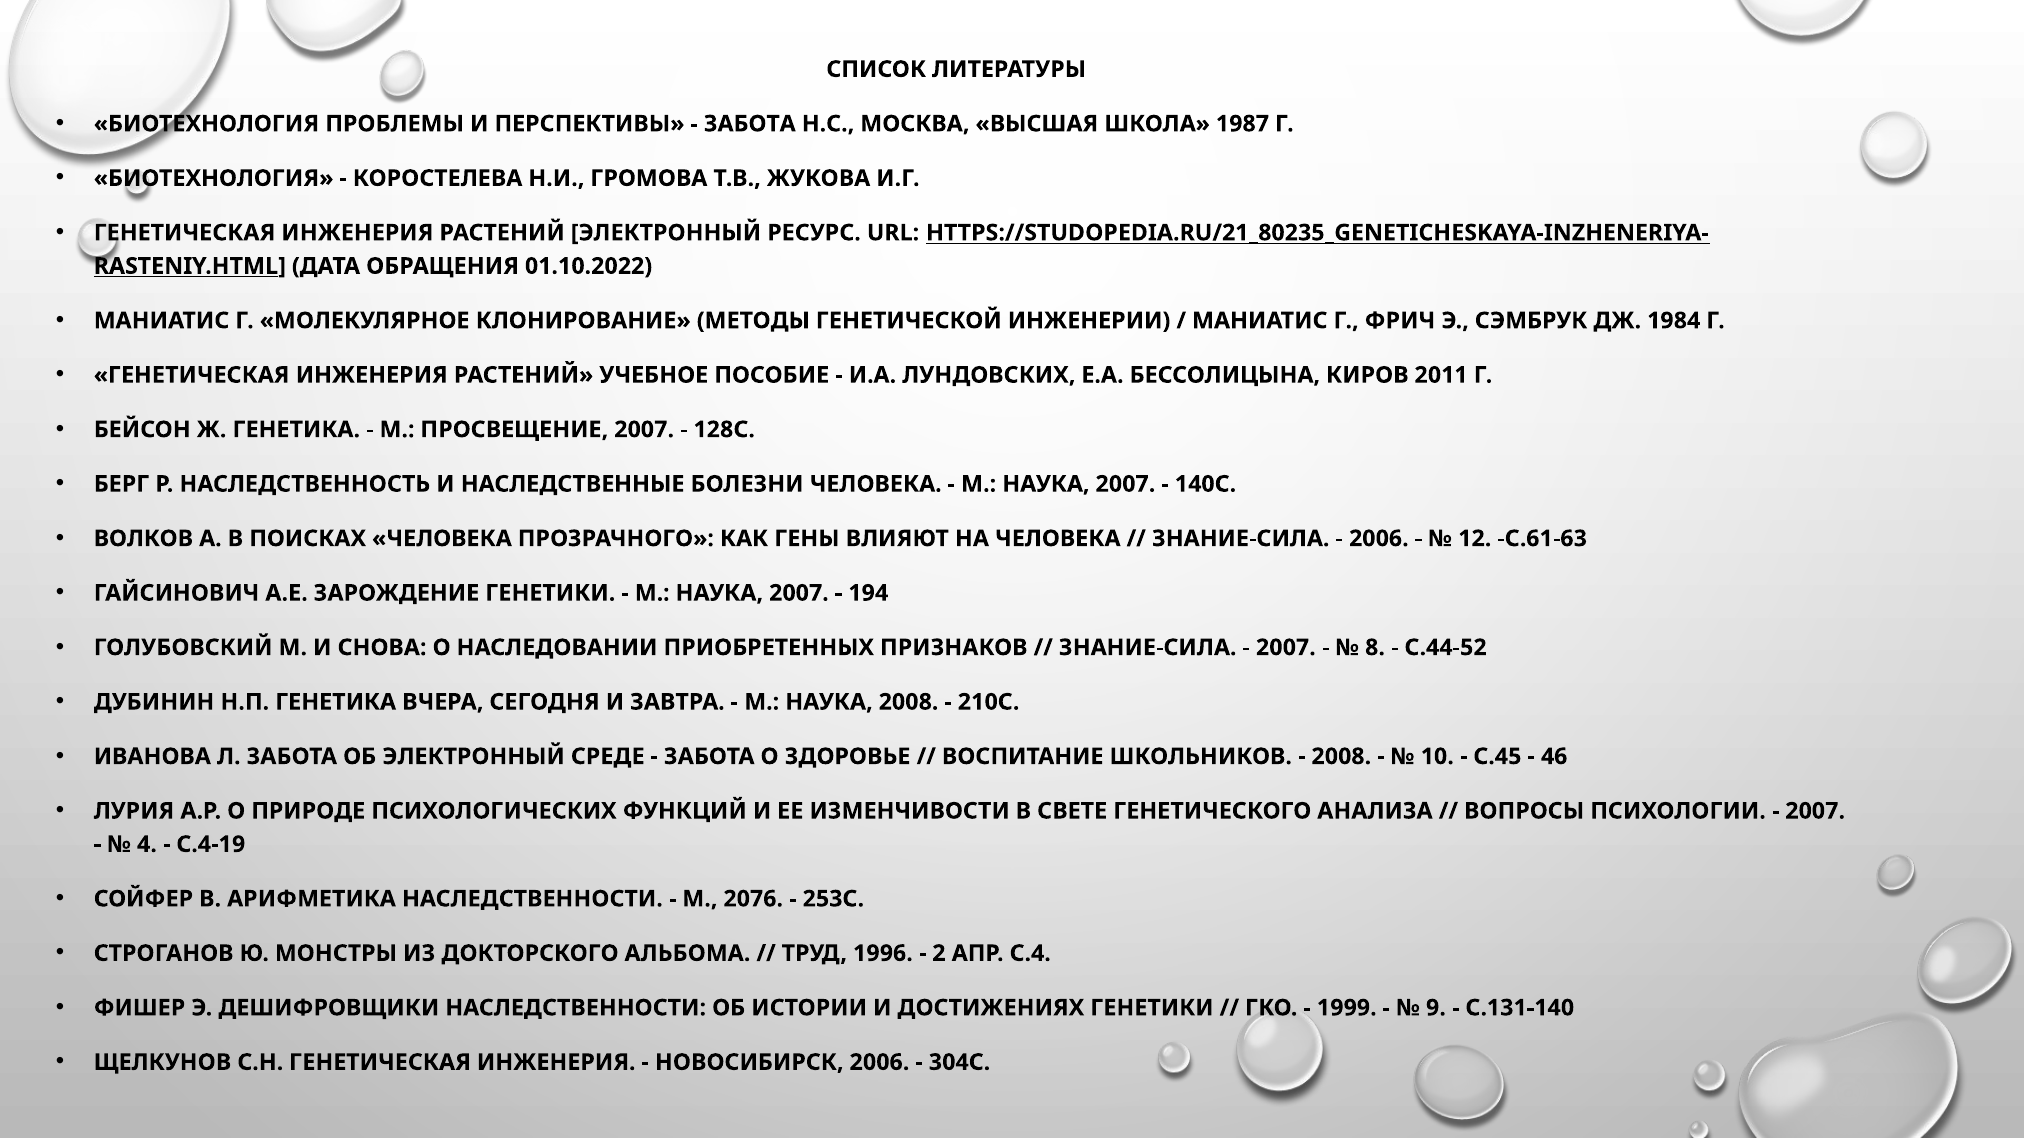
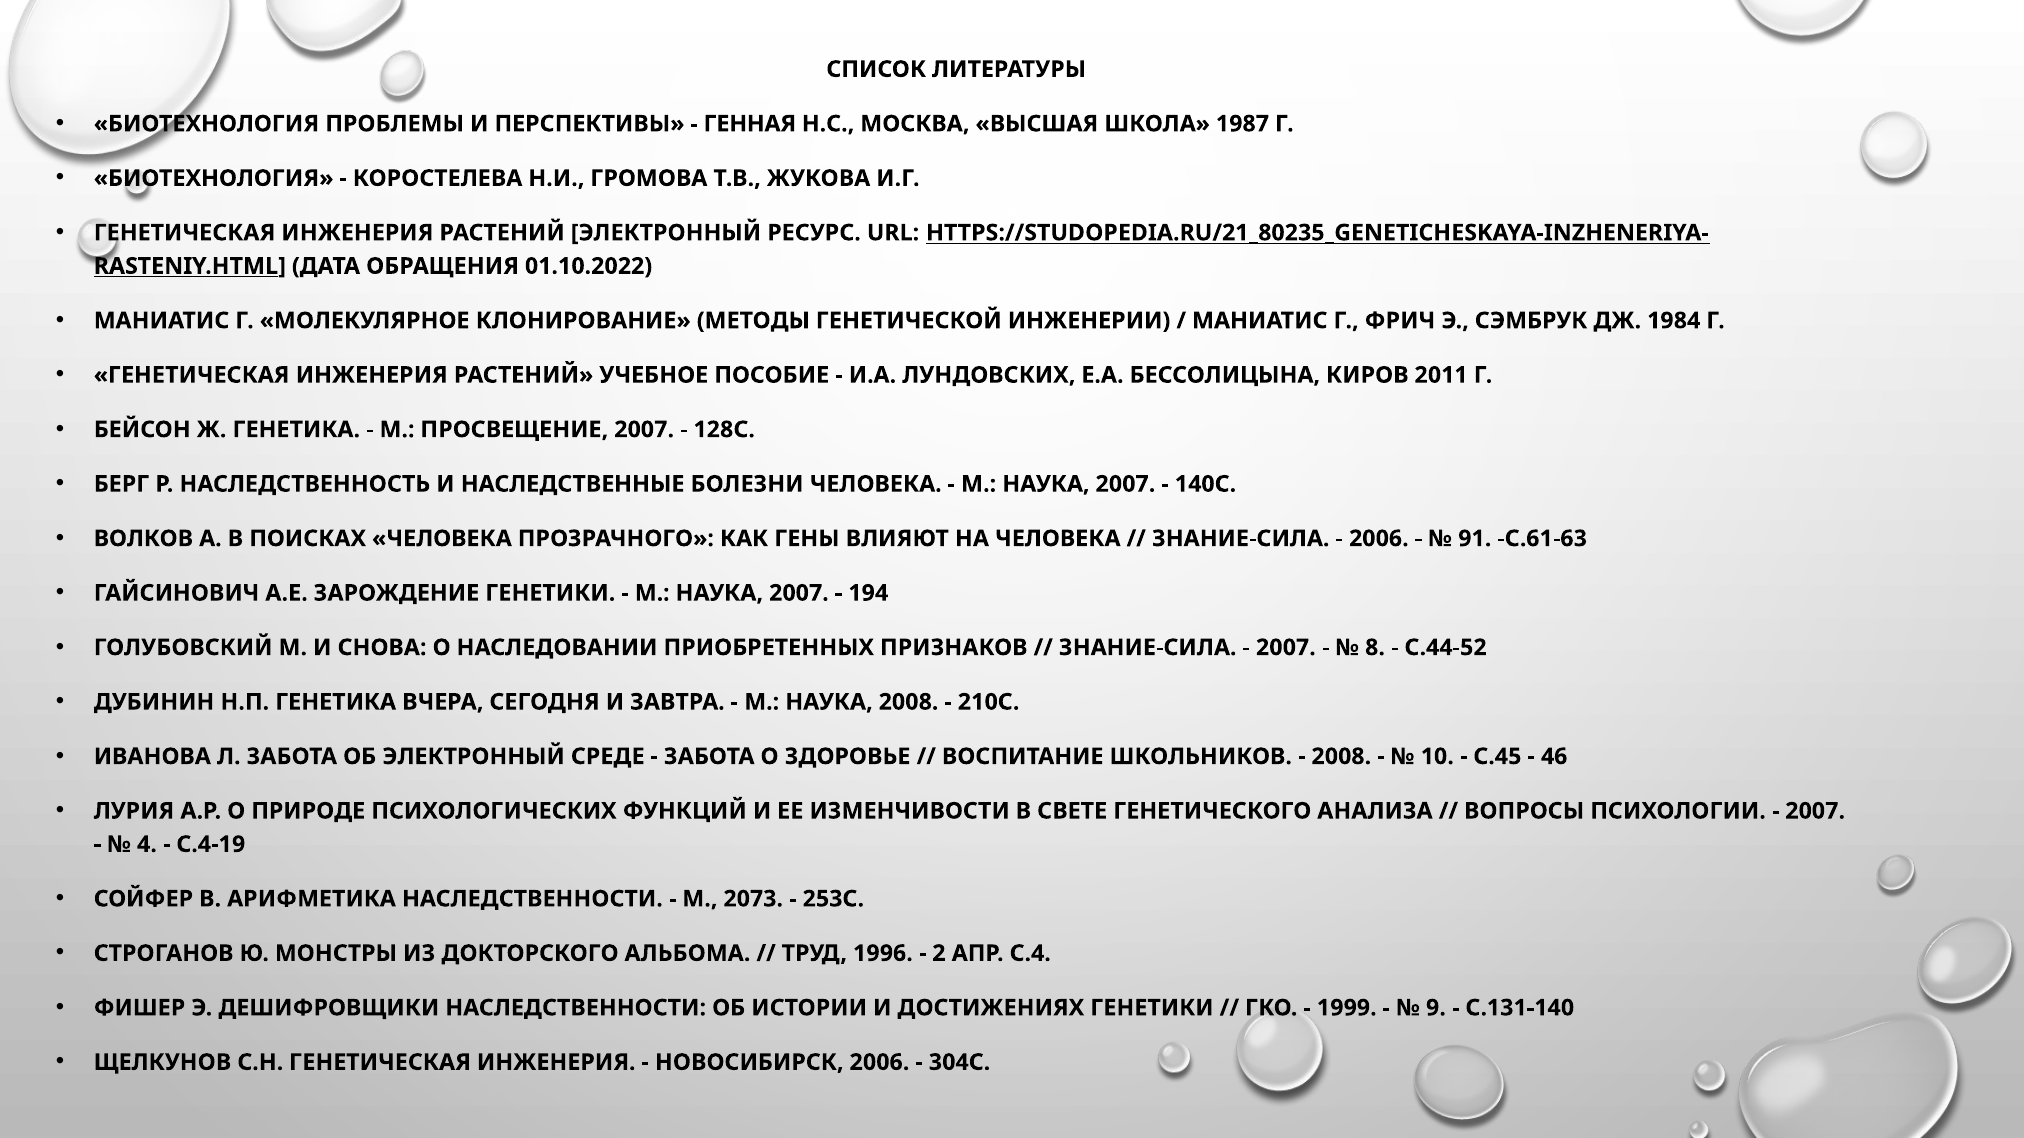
ЗАБОТА: ЗАБОТА -> ГЕННАЯ (750, 124)
12: 12 -> 91 (1475, 539)
2076: 2076 -> 2073 (753, 899)
